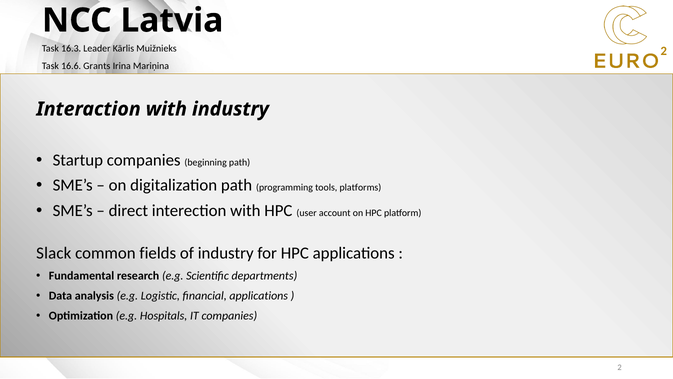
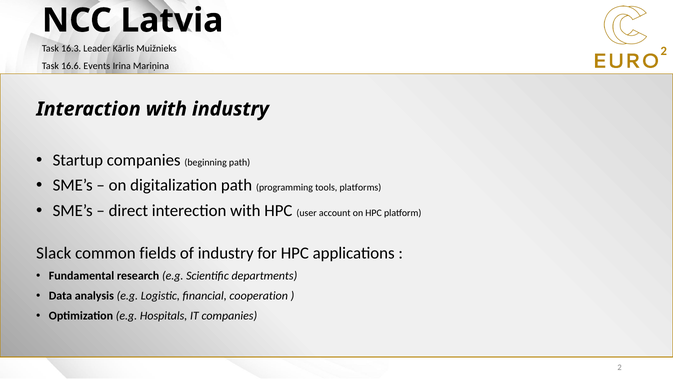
Grants: Grants -> Events (97, 66)
financial applications: applications -> cooperation (259, 296)
